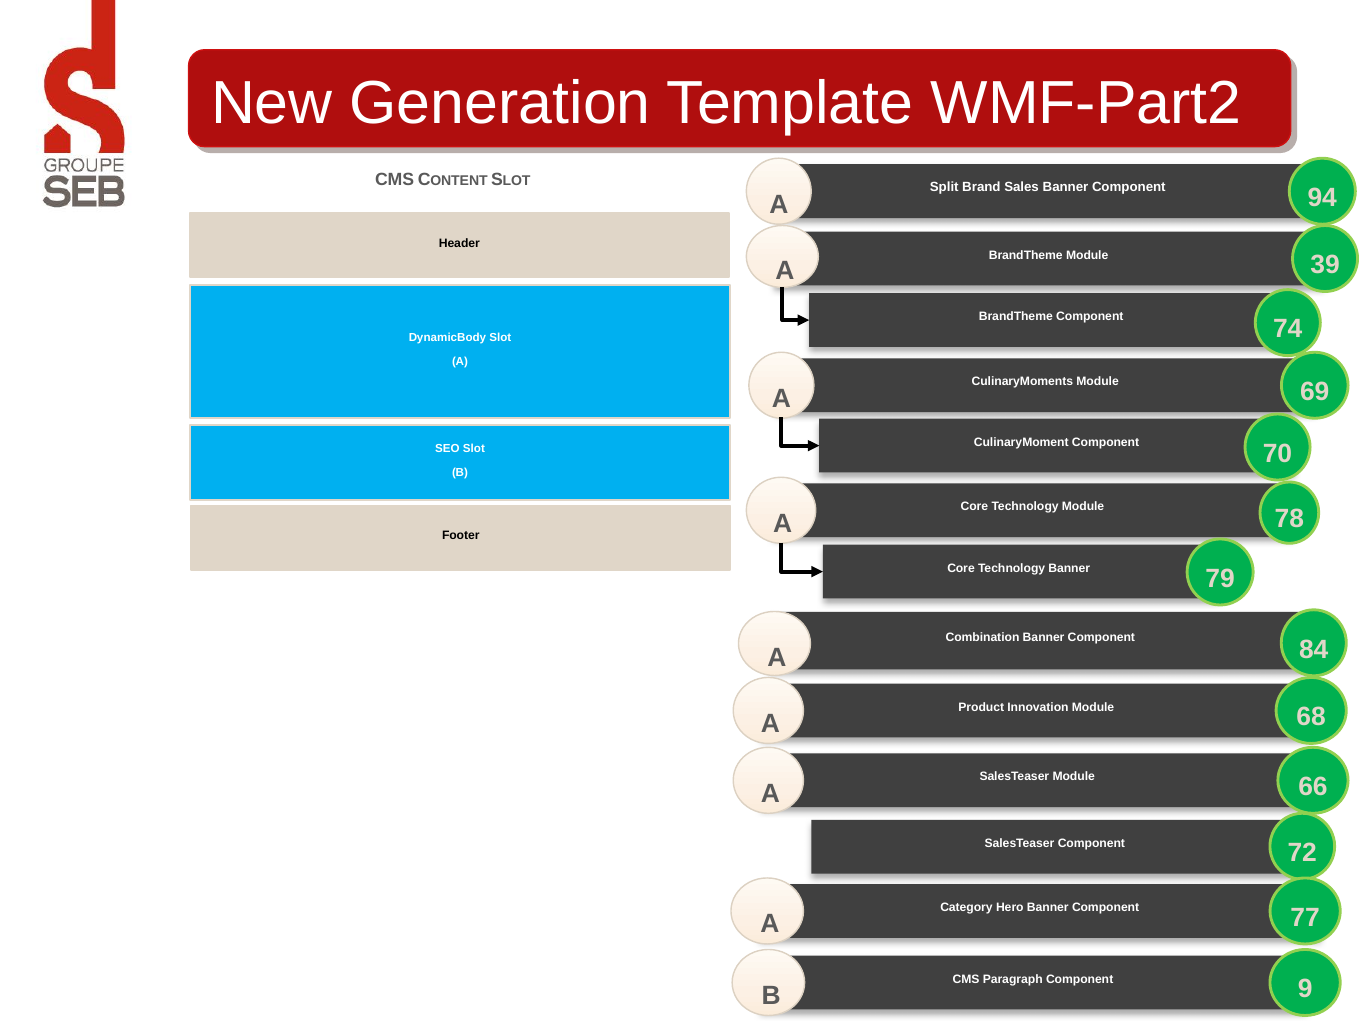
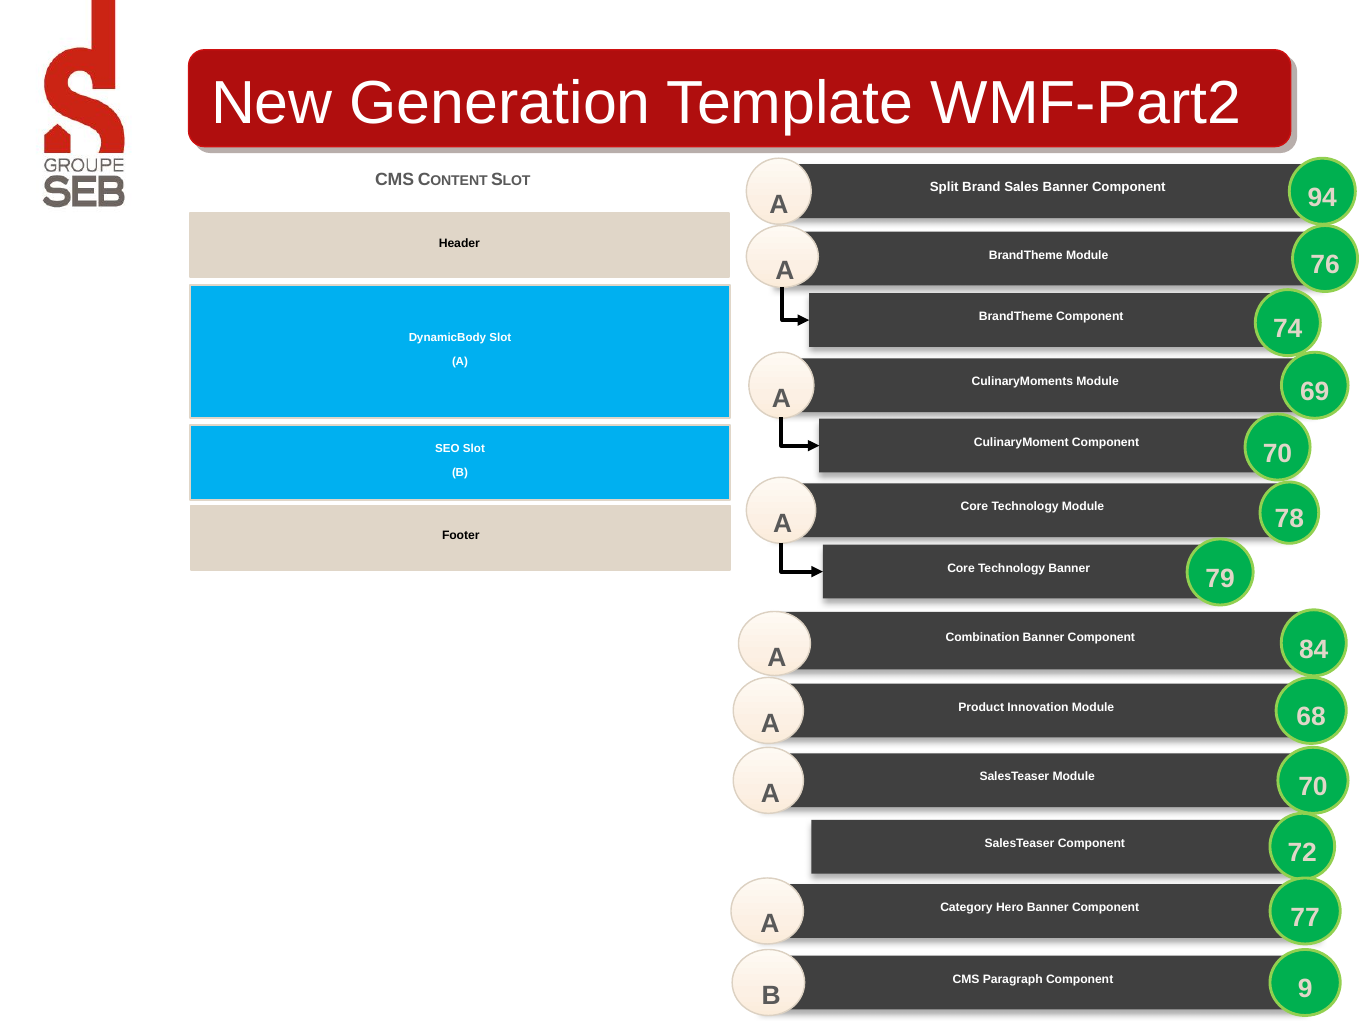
39: 39 -> 76 (1325, 265)
A 66: 66 -> 70 (1313, 788)
